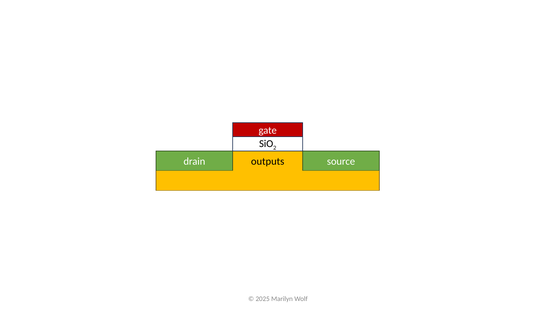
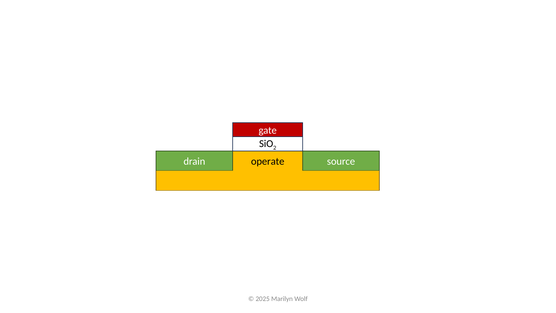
outputs: outputs -> operate (268, 161)
